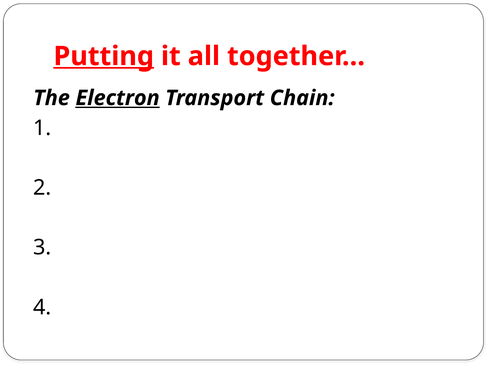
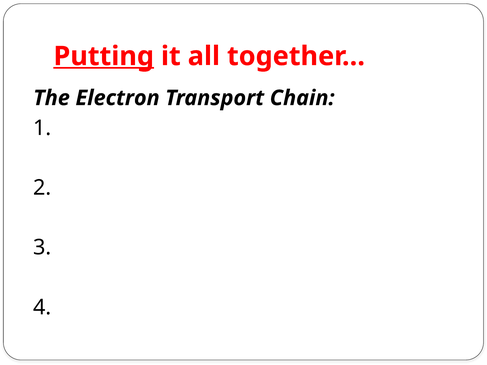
Electron underline: present -> none (118, 98)
